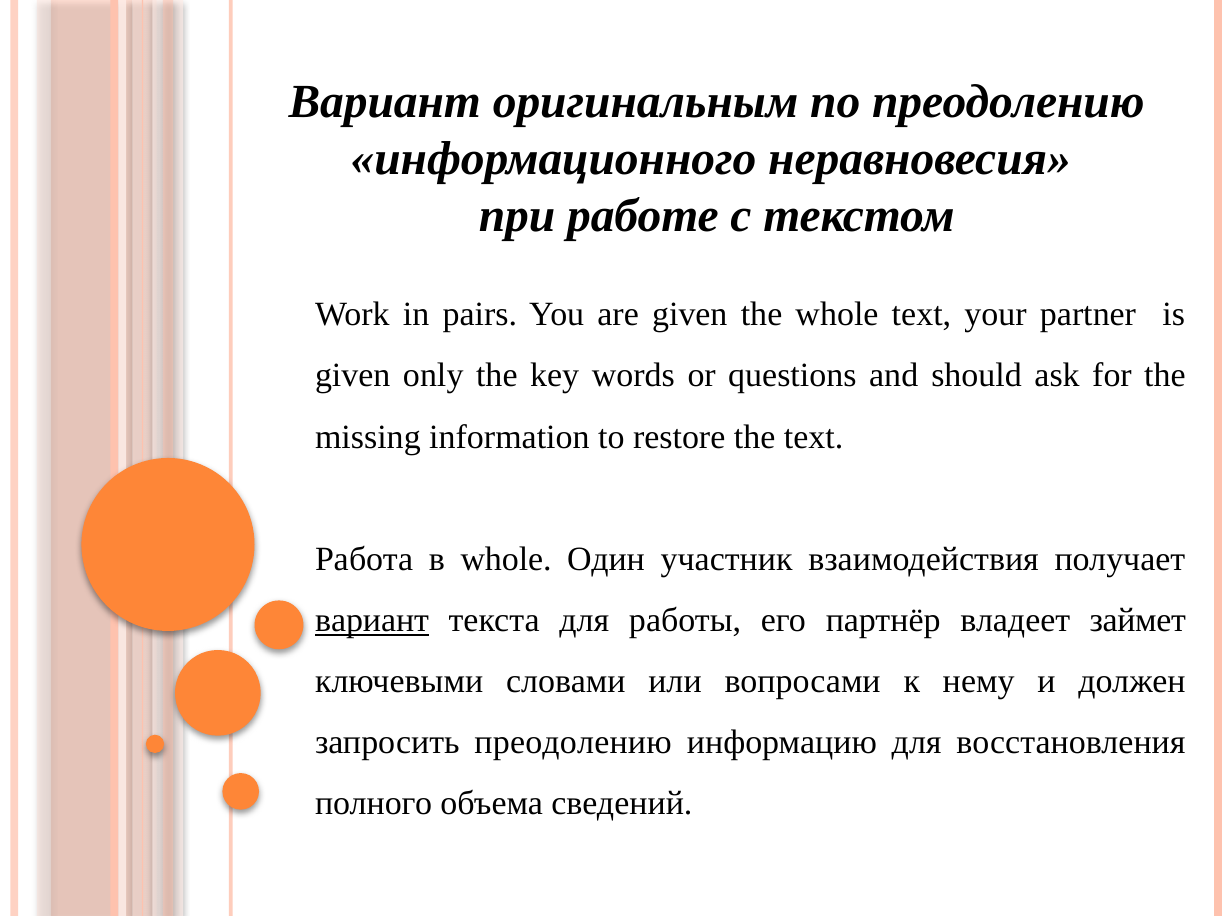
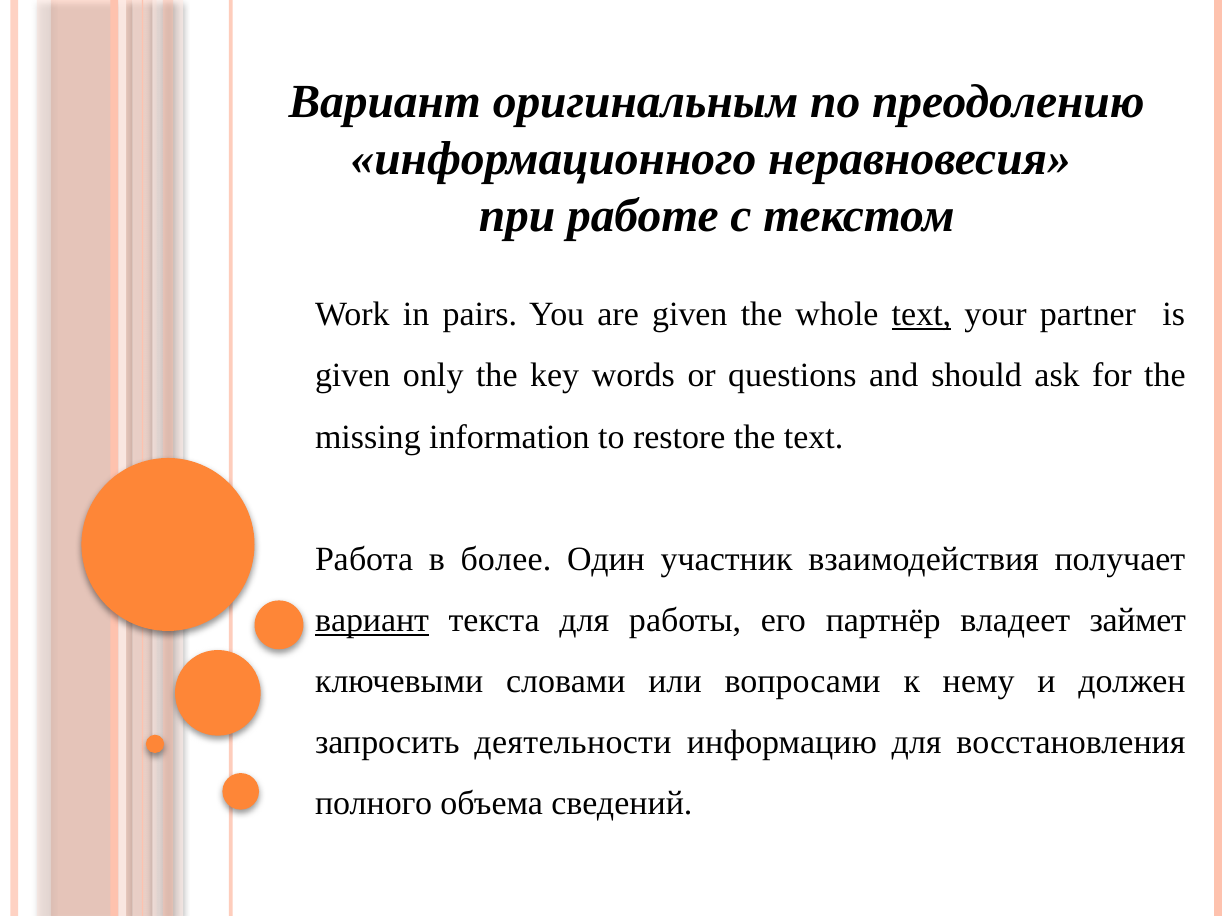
text underline: none -> present (921, 315)
в whole: whole -> более (506, 559)
запросить преодолению: преодолению -> деятельности (573, 743)
